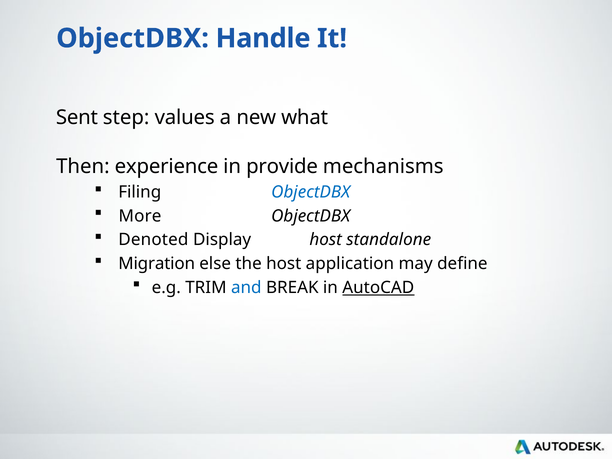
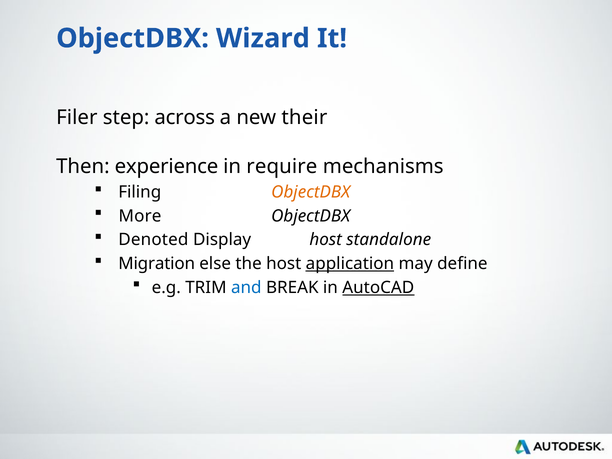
Handle: Handle -> Wizard (263, 38)
Sent: Sent -> Filer (77, 118)
values: values -> across (185, 118)
what: what -> their (304, 118)
provide: provide -> require (282, 167)
ObjectDBX colour: blue -> orange (311, 192)
application underline: none -> present (350, 264)
